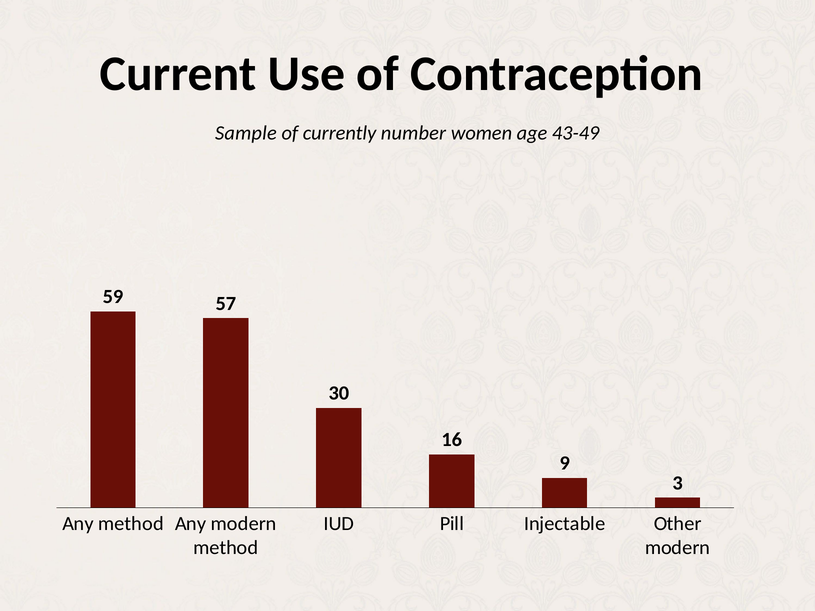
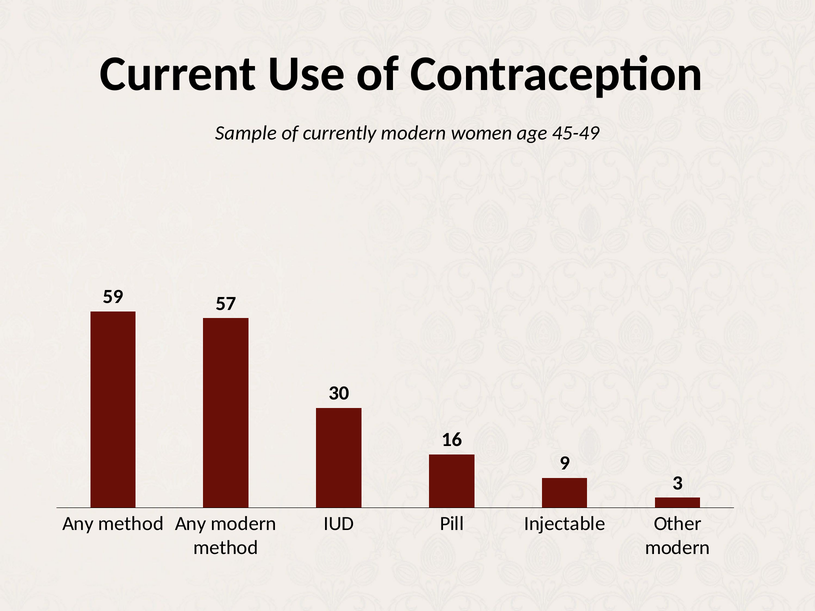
currently number: number -> modern (413, 133)
43-49: 43-49 -> 45-49 (576, 133)
